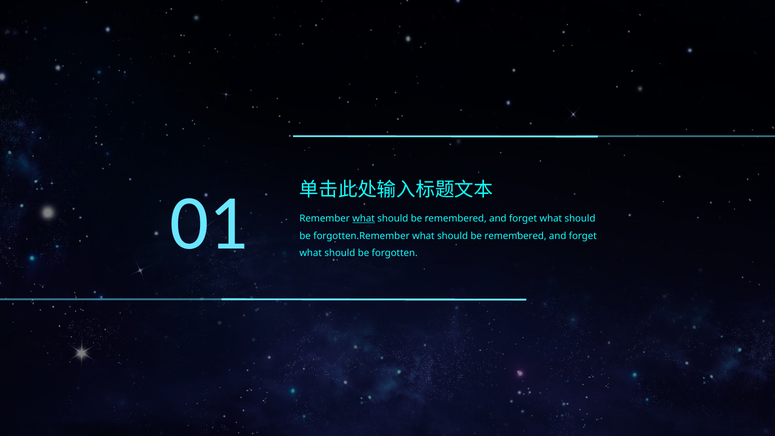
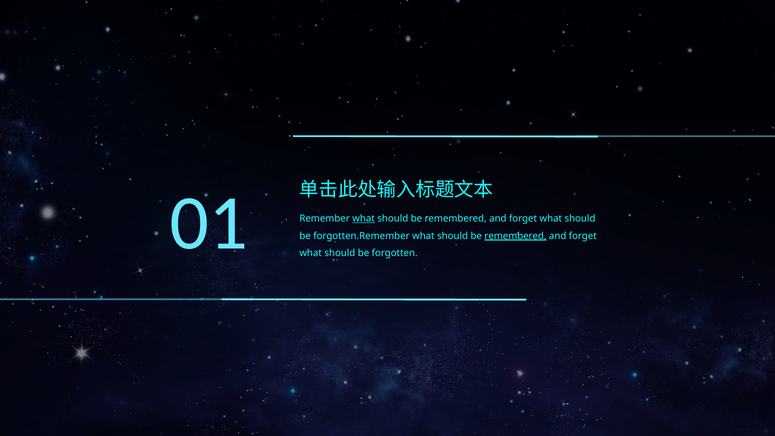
remembered underline: none -> present (515, 236)
